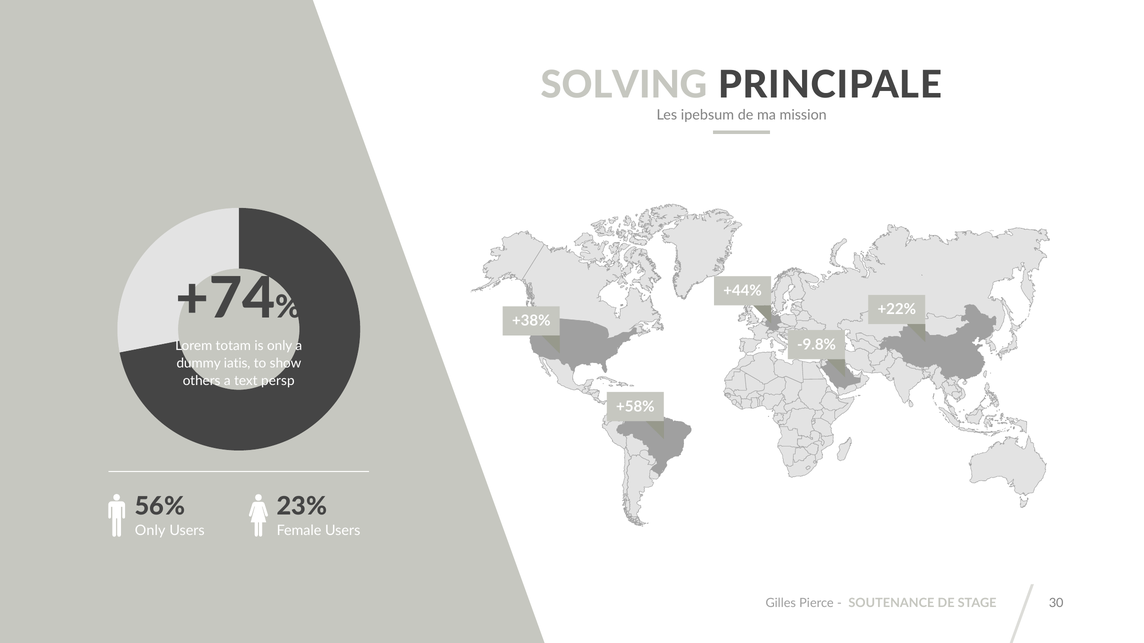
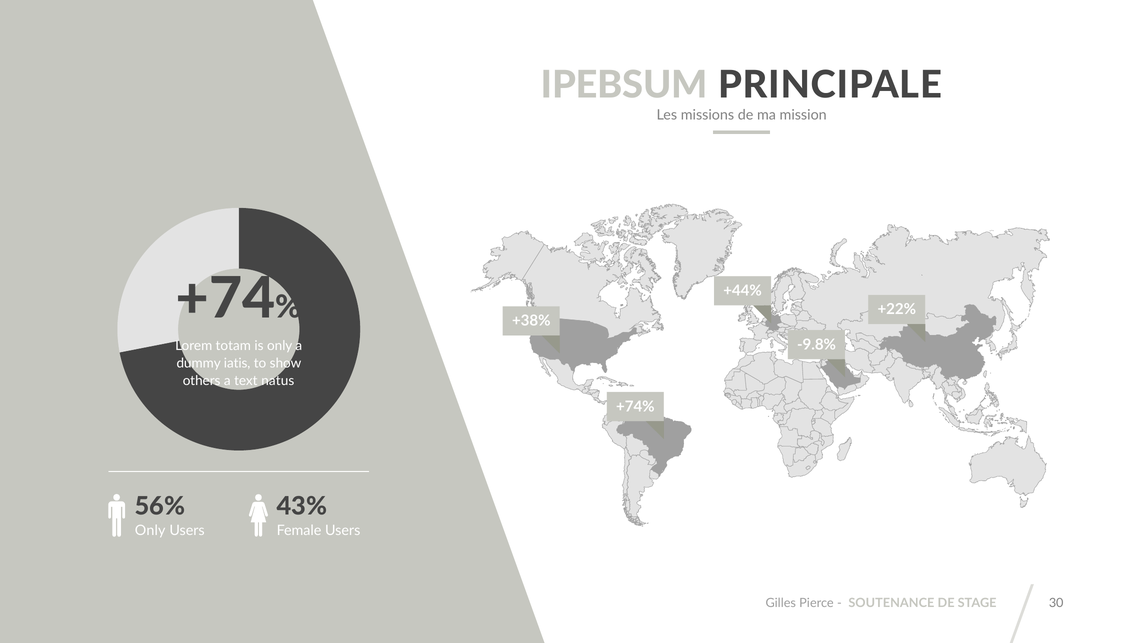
SOLVING: SOLVING -> IPEBSUM (624, 85)
ipebsum: ipebsum -> missions (707, 115)
persp: persp -> natus (278, 381)
+58%: +58% -> +74% (635, 407)
23%: 23% -> 43% (302, 507)
